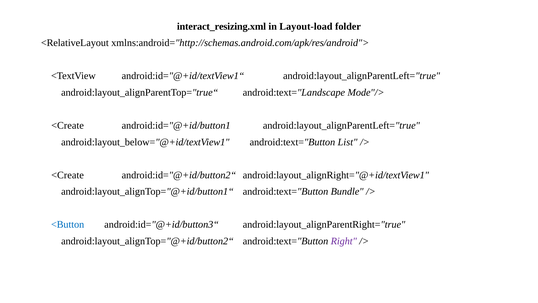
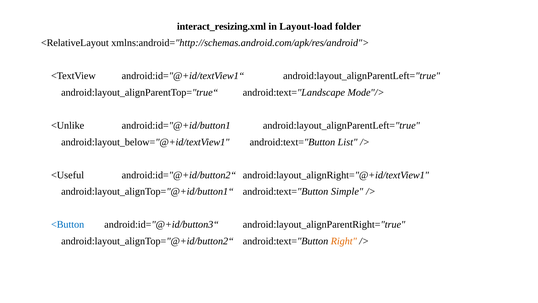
<Create: <Create -> <Unlike (68, 125)
<Create: <Create -> <Useful (68, 175)
Bundle: Bundle -> Simple (347, 191)
Right colour: purple -> orange (344, 241)
